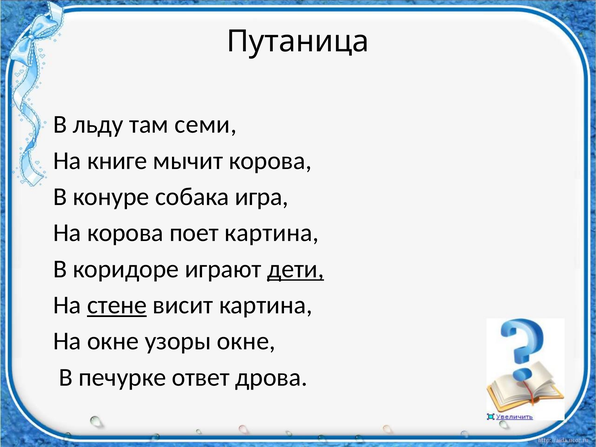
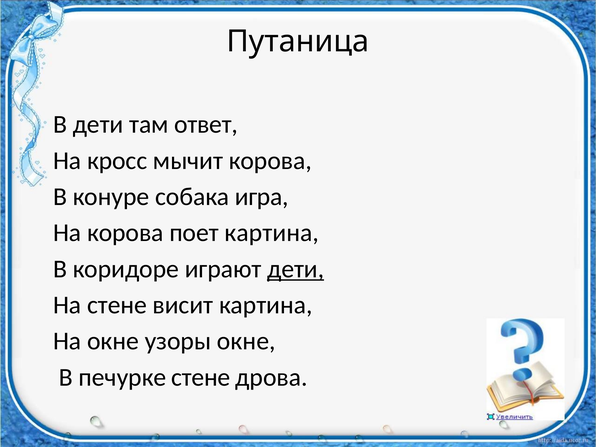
В льду: льду -> дети (98, 124)
семи: семи -> ответ (206, 124)
книге: книге -> кросс (117, 161)
стене underline: present -> none (117, 305)
печурке ответ: ответ -> стене (201, 377)
